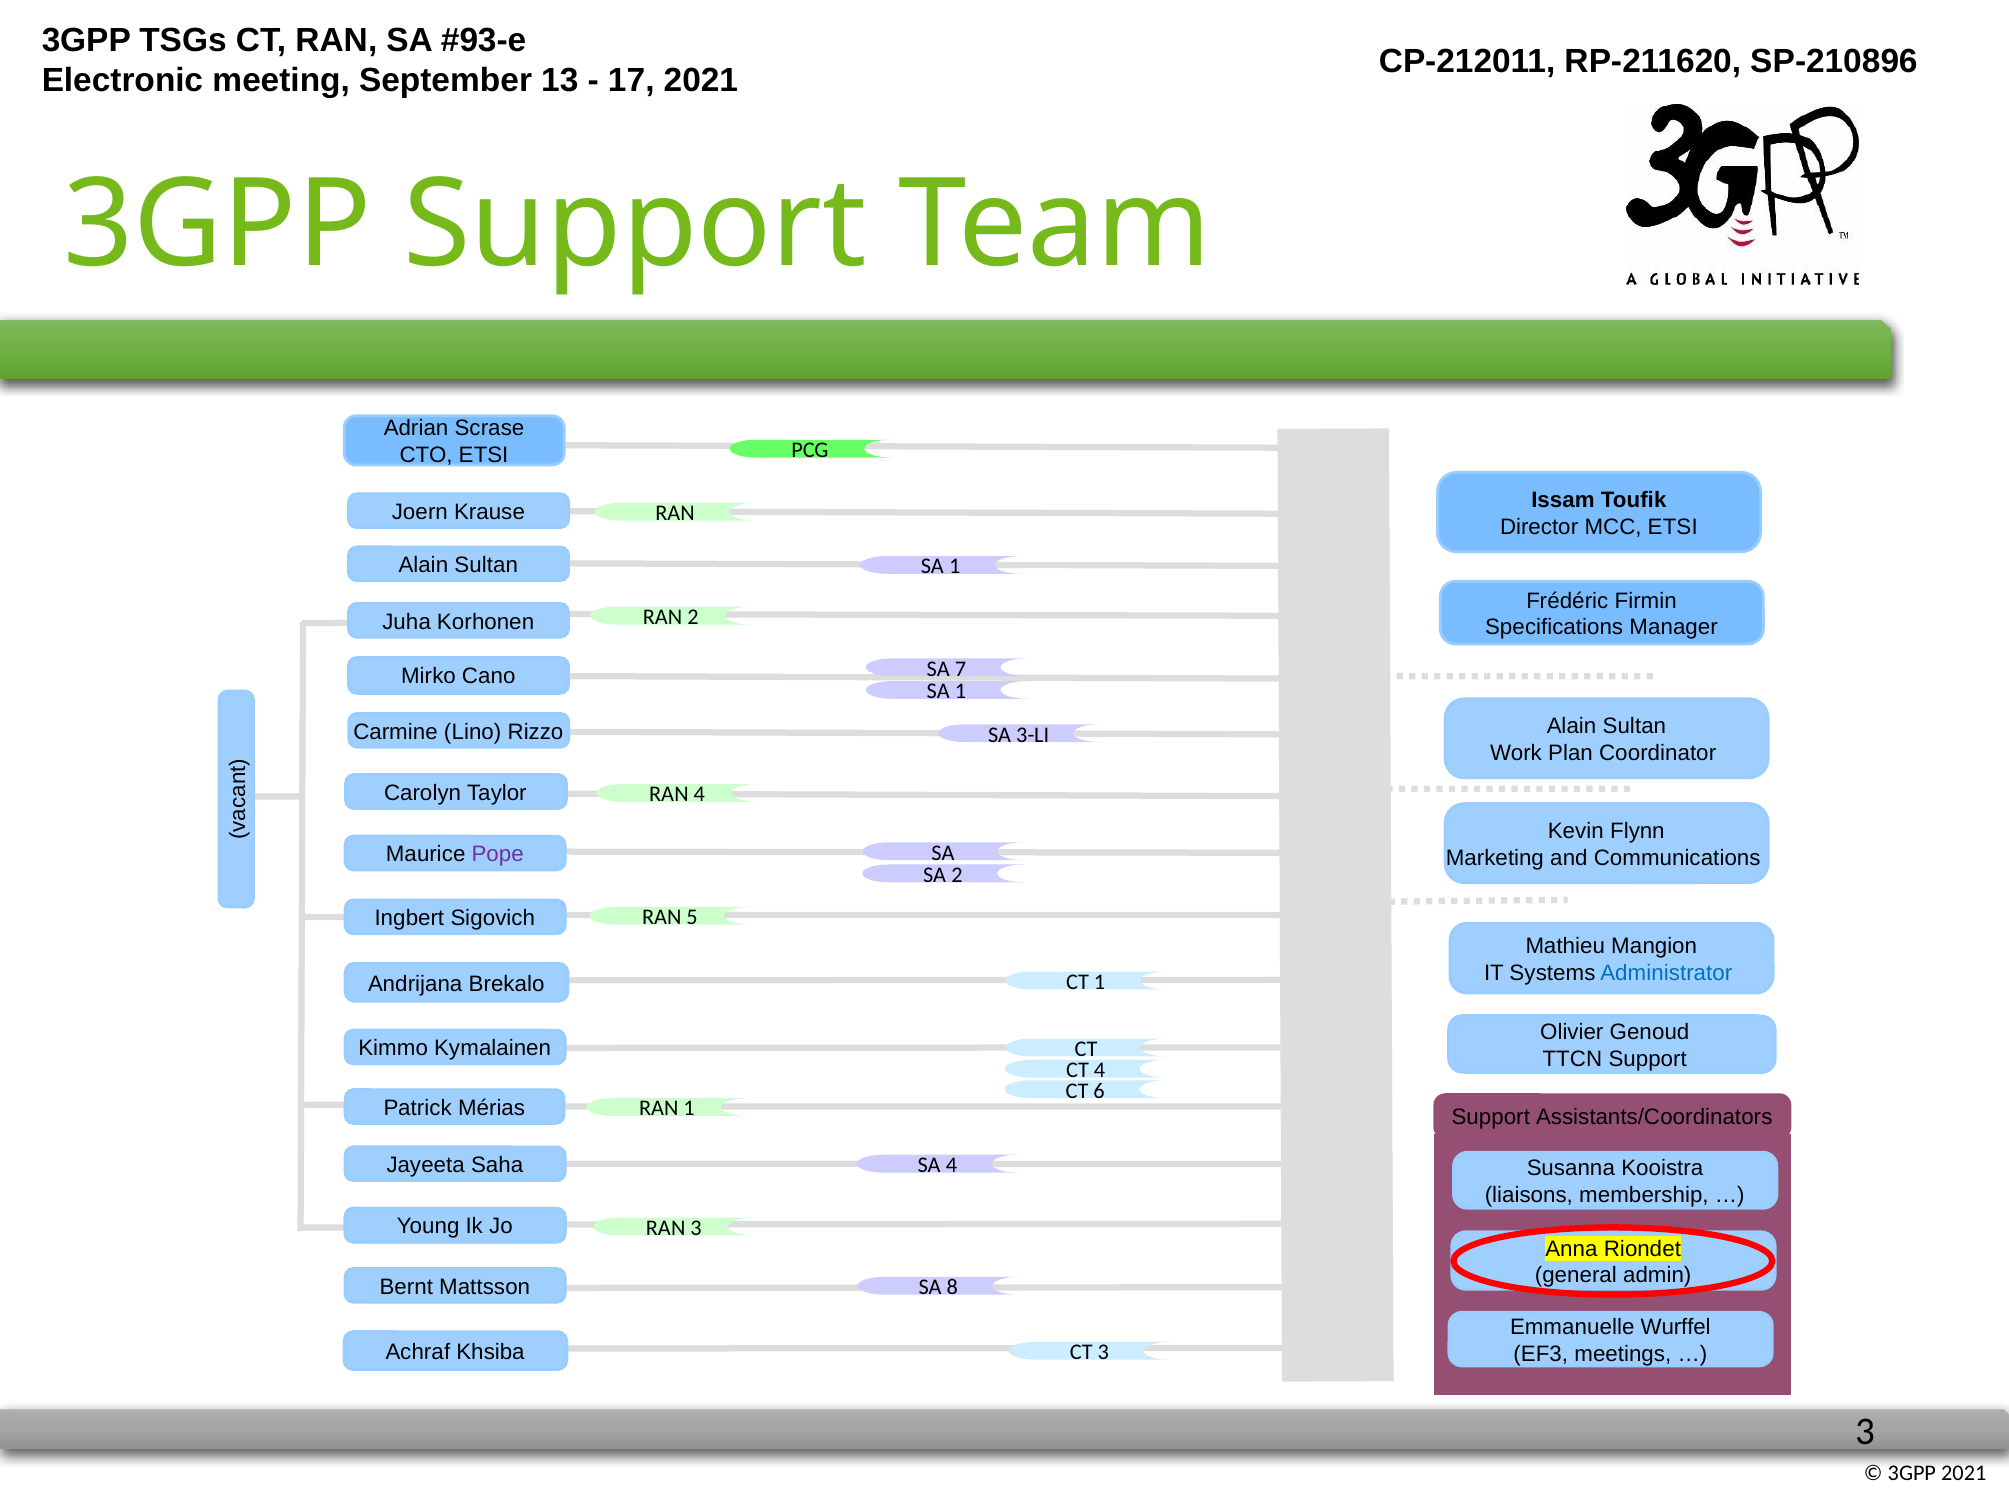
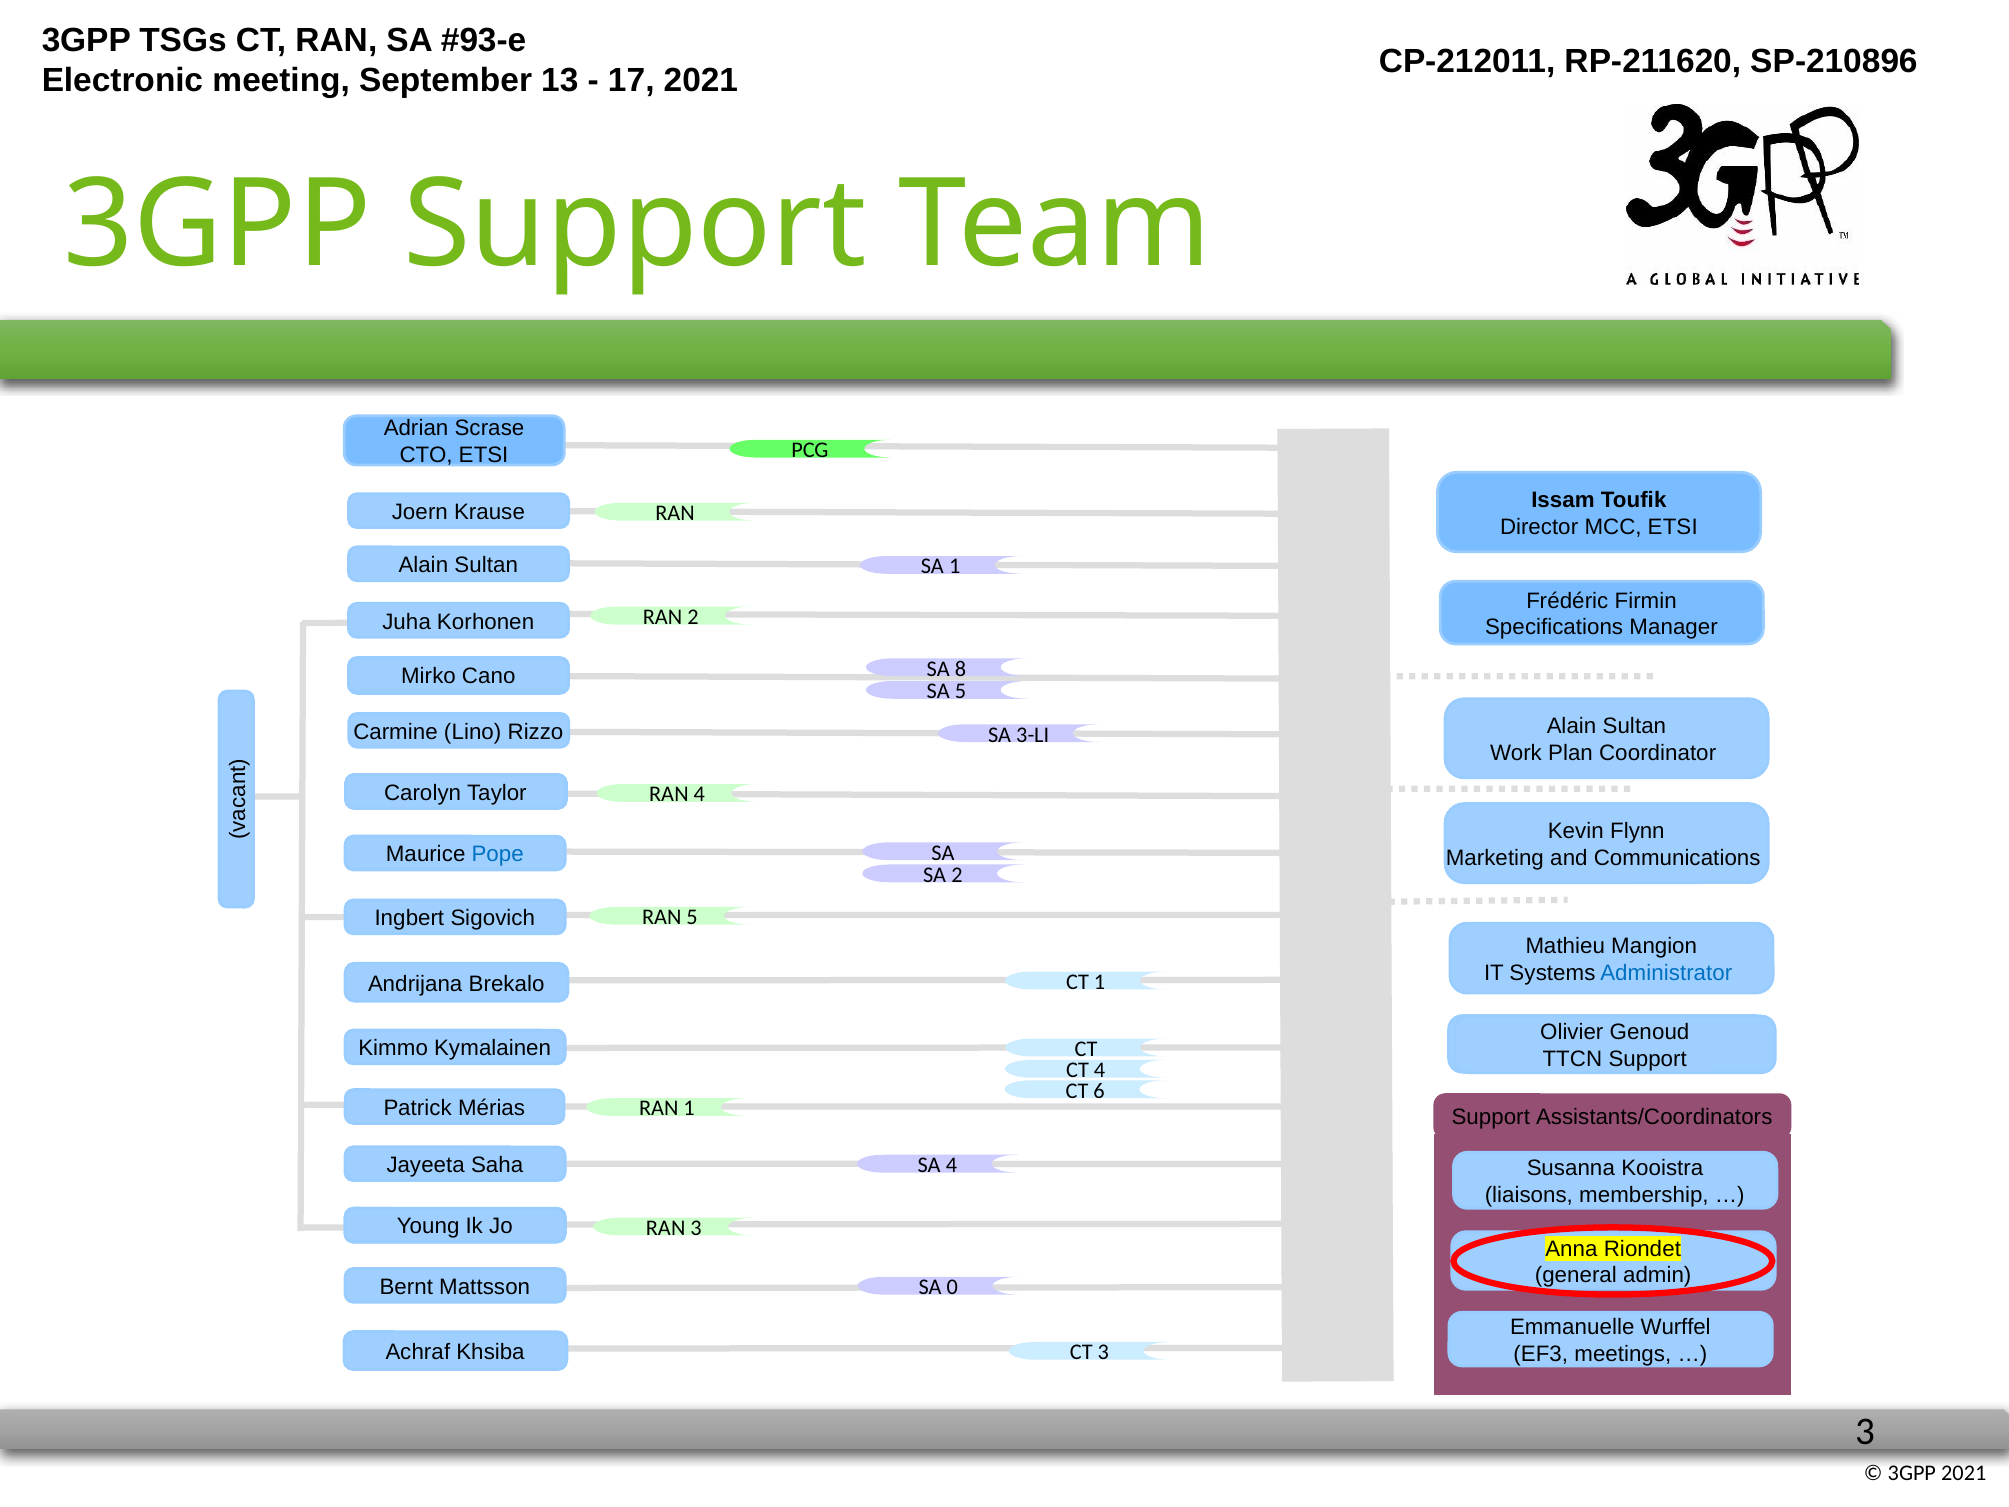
7: 7 -> 8 (960, 669)
1: 1 -> 5 (960, 691)
Pope colour: purple -> blue (498, 854)
8: 8 -> 0 (952, 1287)
